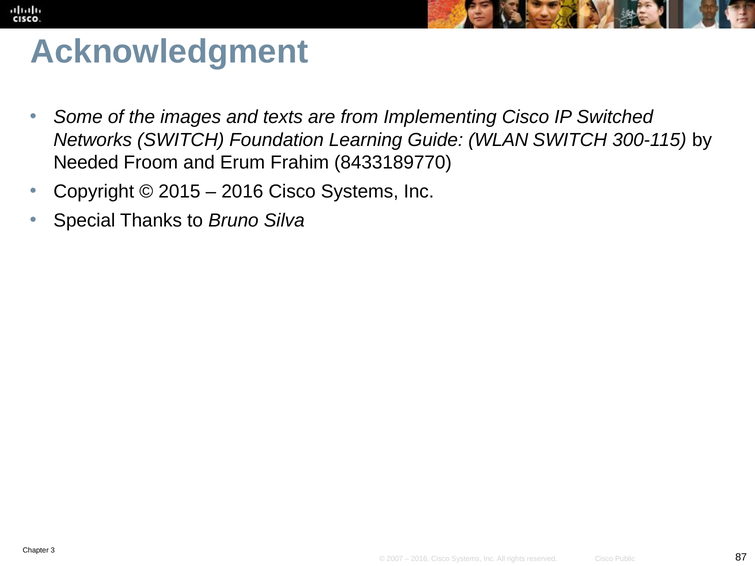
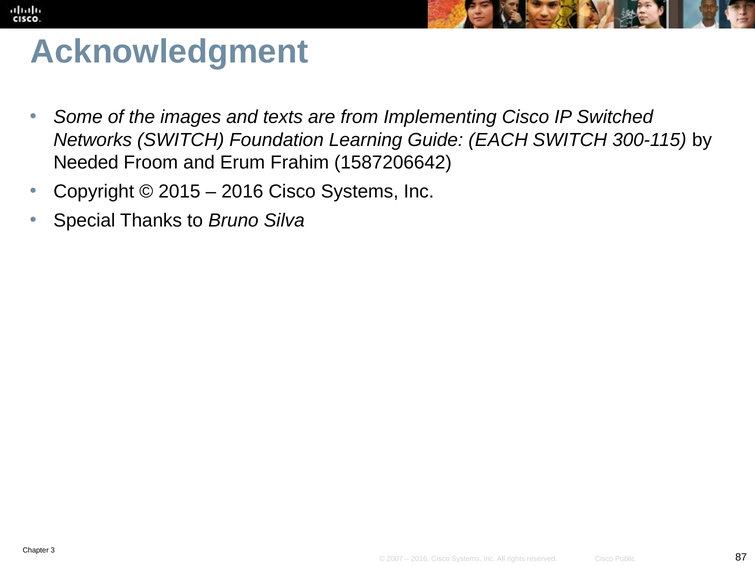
WLAN: WLAN -> EACH (498, 140)
8433189770: 8433189770 -> 1587206642 (393, 163)
